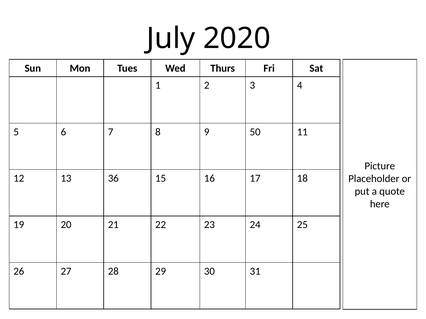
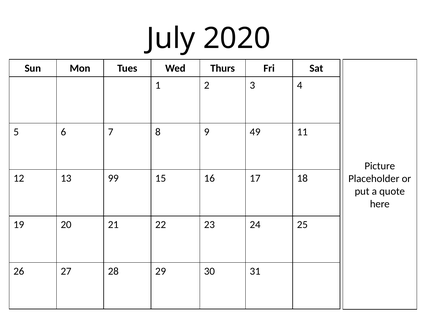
50: 50 -> 49 (255, 132)
36: 36 -> 99 (113, 179)
